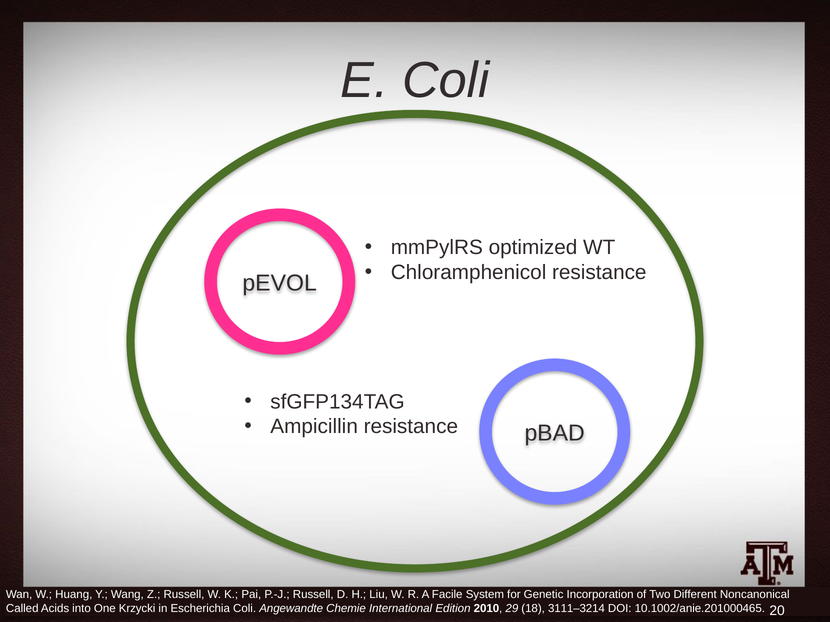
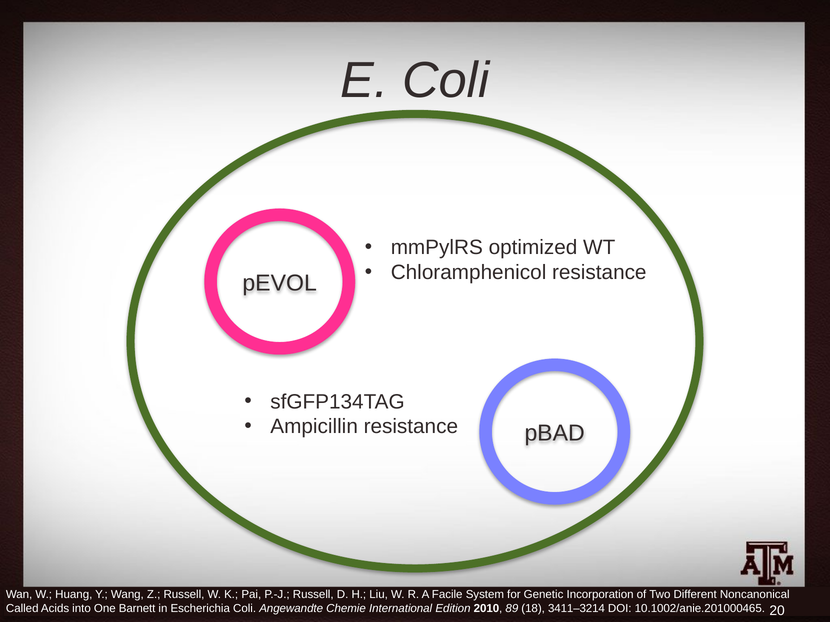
Krzycki: Krzycki -> Barnett (137, 609)
29: 29 -> 89 (512, 609)
3111–3214: 3111–3214 -> 3411–3214 (576, 609)
